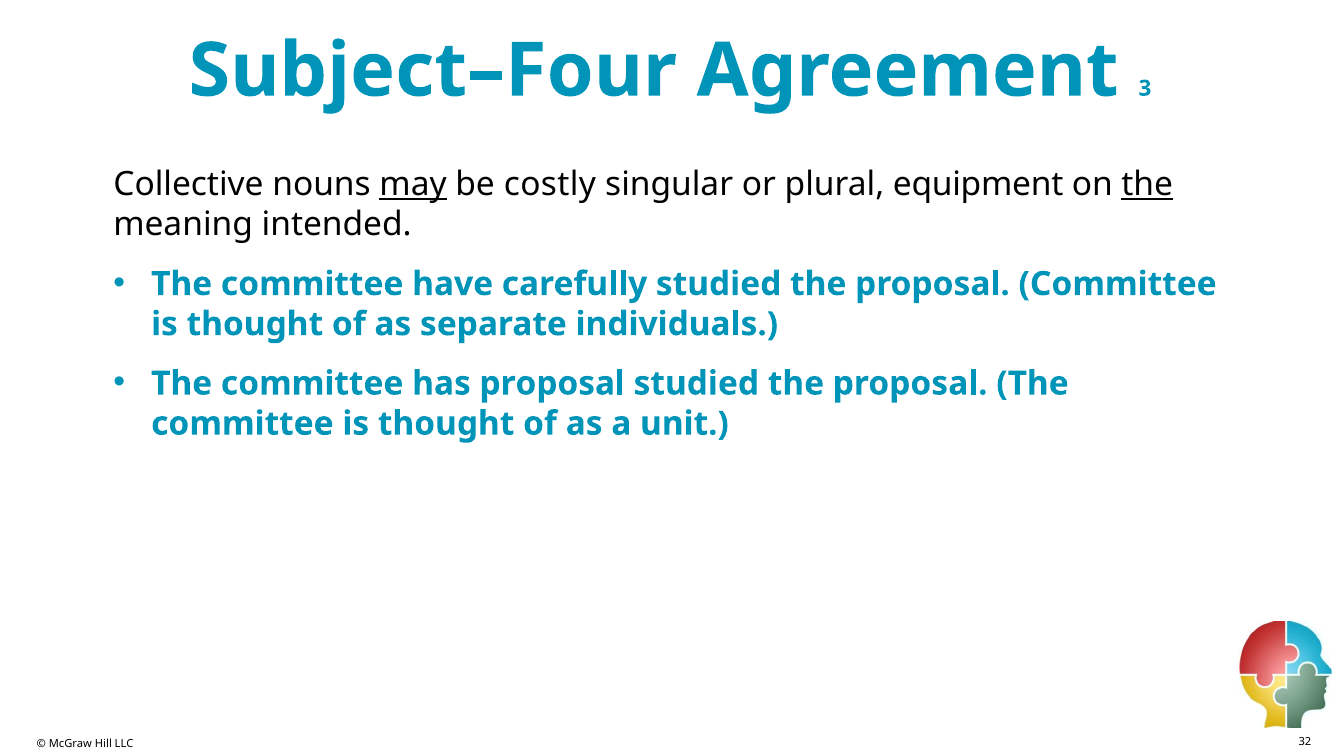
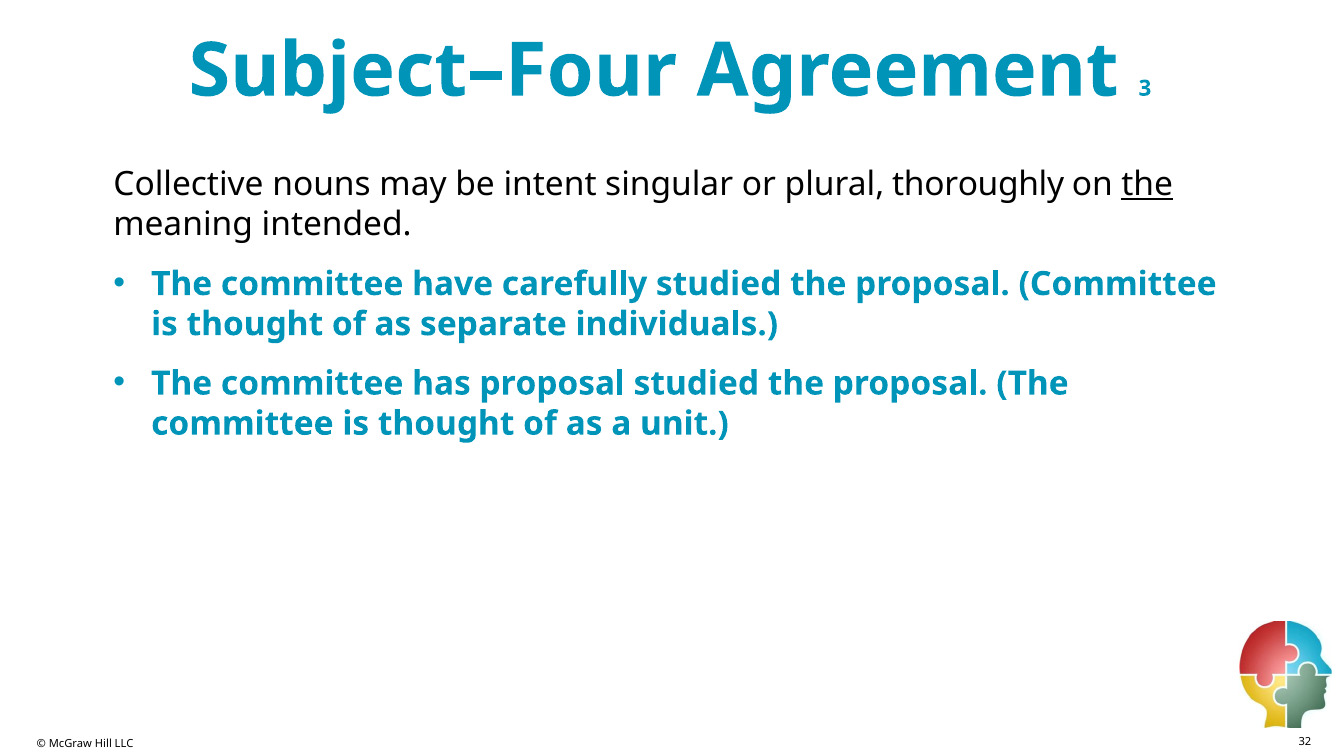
may underline: present -> none (413, 185)
costly: costly -> intent (550, 185)
equipment: equipment -> thoroughly (978, 185)
